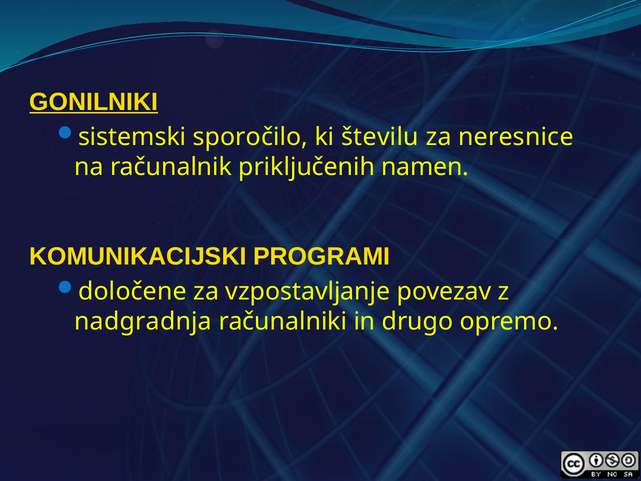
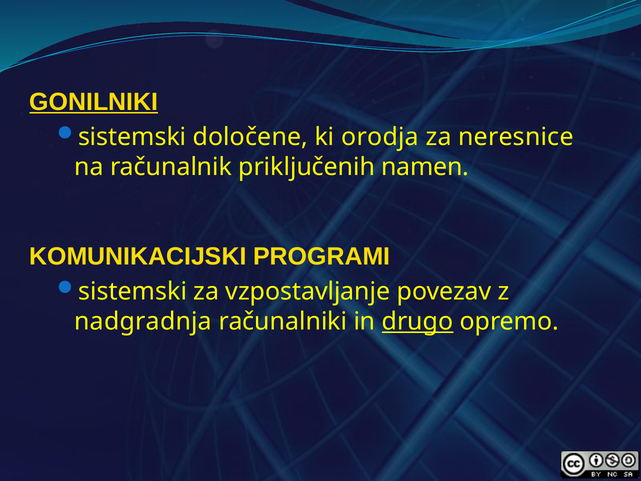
sporočilo: sporočilo -> določene (250, 137)
številu: številu -> orodja (380, 137)
določene: določene -> sistemski (133, 292)
drugo underline: none -> present (418, 321)
